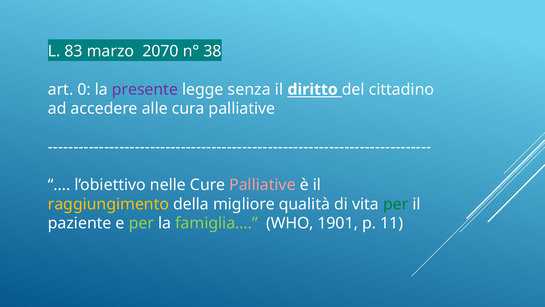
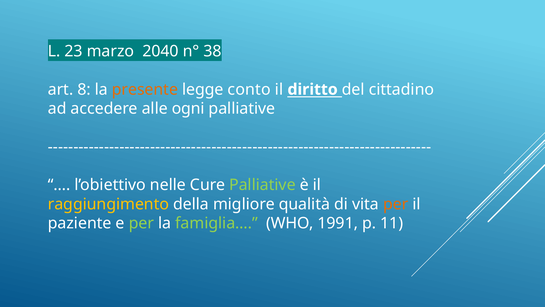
83: 83 -> 23 (74, 51)
2070: 2070 -> 2040 (161, 51)
0: 0 -> 8 (84, 89)
presente colour: purple -> orange (145, 89)
senza: senza -> conto (249, 89)
cura: cura -> ogni (188, 108)
Palliative colour: pink -> light green (262, 185)
per colour: green -> orange (396, 204)
1901: 1901 -> 1991 (338, 223)
